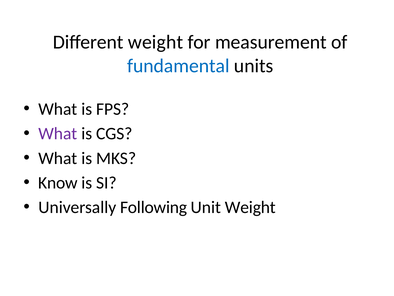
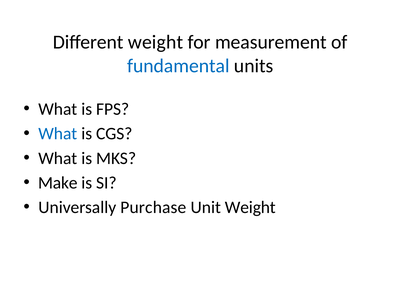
What colour: purple -> blue (58, 133)
Know: Know -> Make (58, 182)
Following: Following -> Purchase (153, 207)
